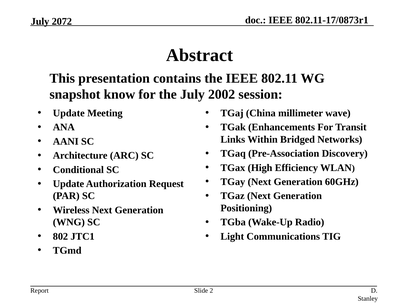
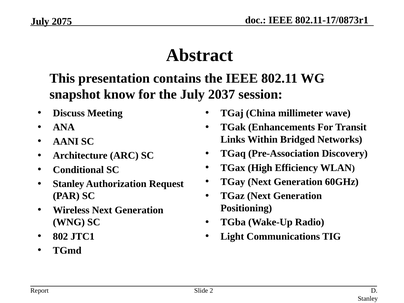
2072: 2072 -> 2075 (62, 22)
2002: 2002 -> 2037 (222, 95)
Update: Update -> Discuss (69, 113)
Update: Update -> Stanley (69, 184)
